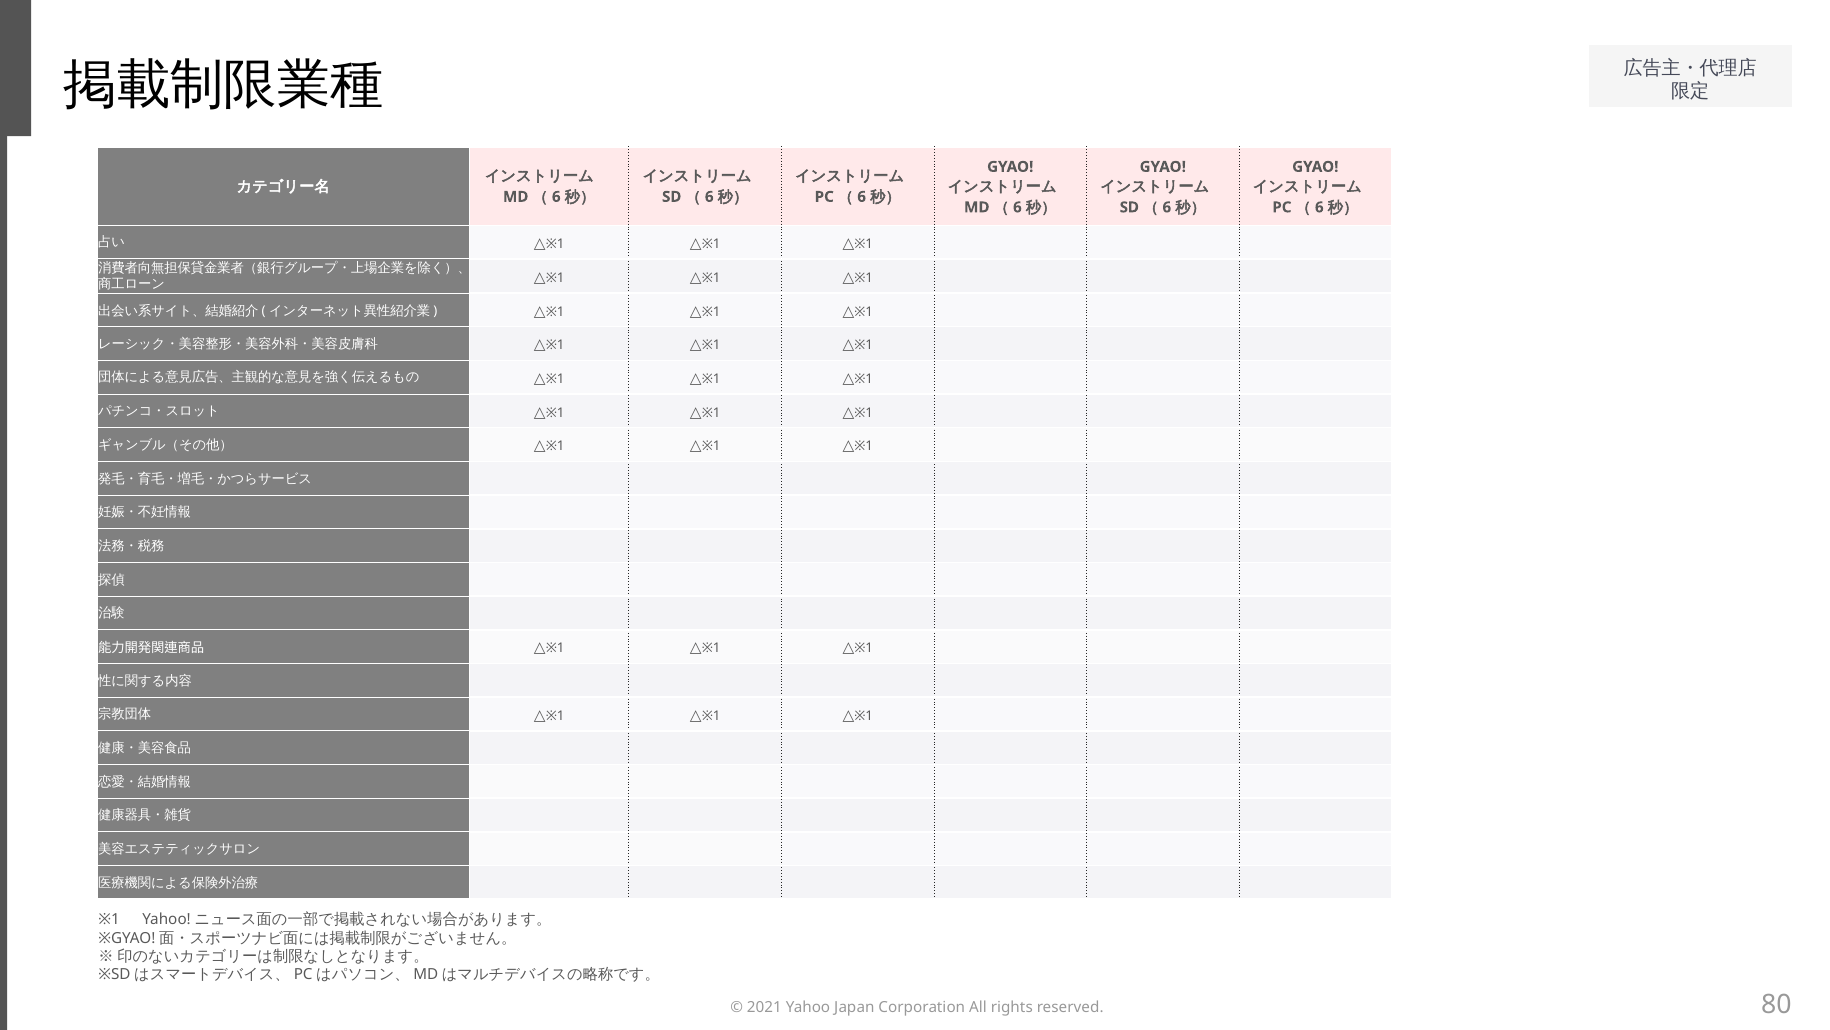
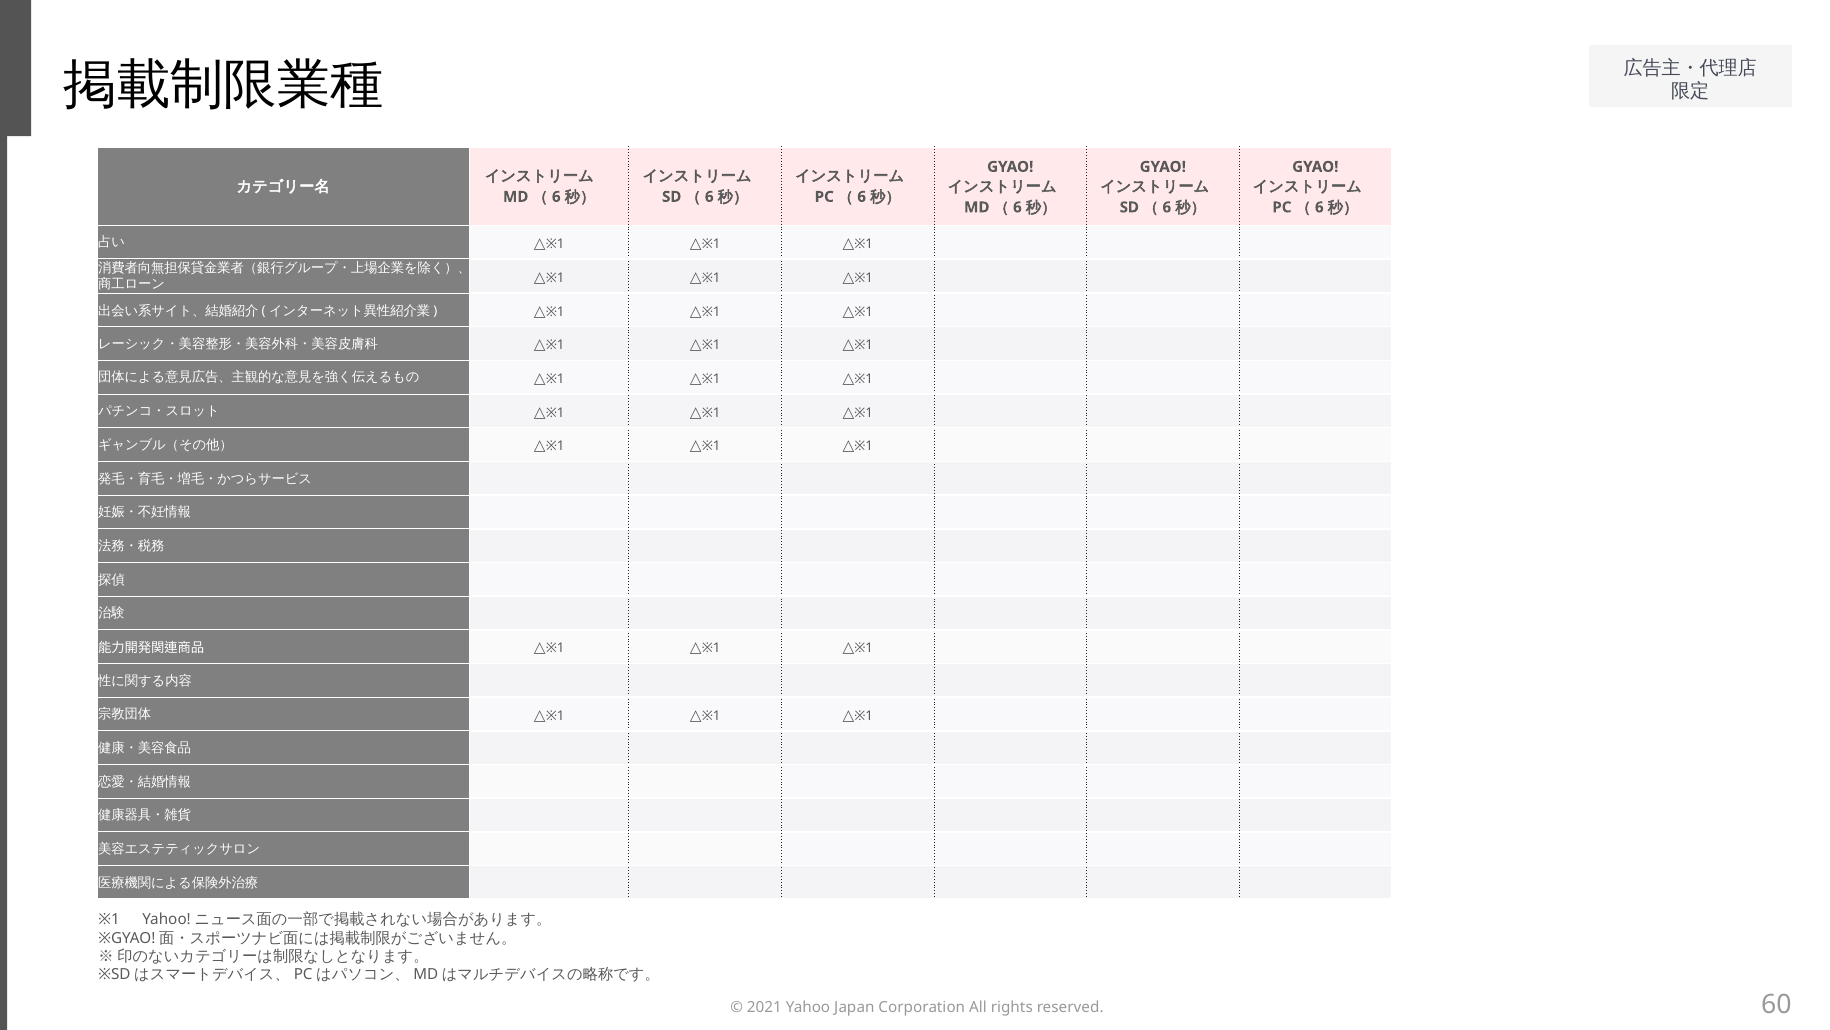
80: 80 -> 60 (1776, 1004)
